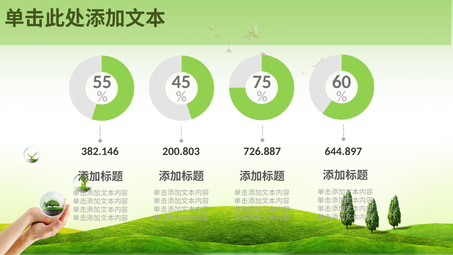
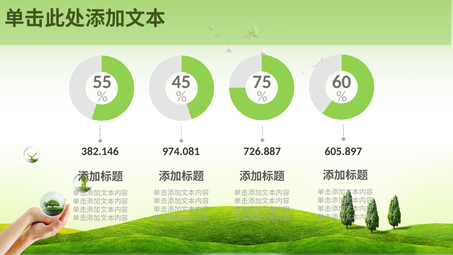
200.803: 200.803 -> 974.081 (181, 151)
644.897: 644.897 -> 605.897 (343, 151)
